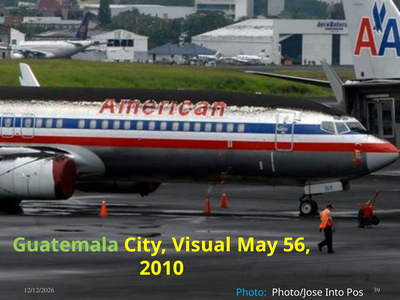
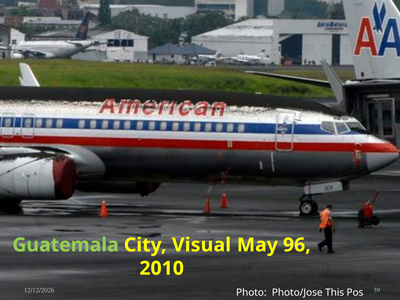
56: 56 -> 96 (297, 245)
Photo colour: light blue -> white (251, 292)
Into: Into -> This (335, 292)
